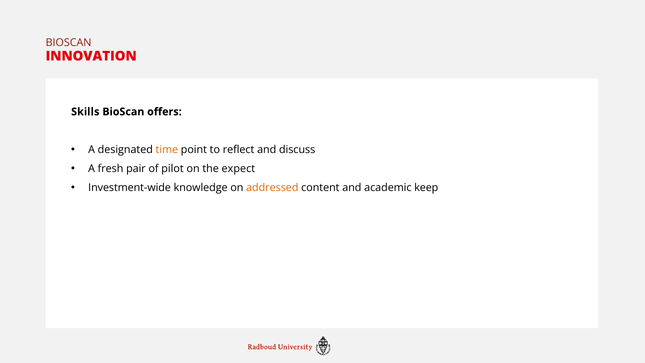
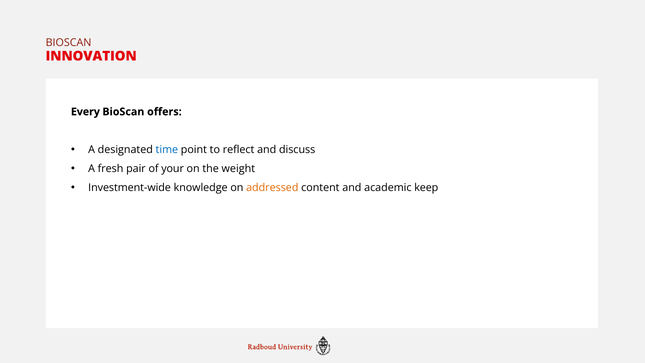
Skills: Skills -> Every (85, 112)
time colour: orange -> blue (167, 150)
pilot: pilot -> your (173, 169)
expect: expect -> weight (238, 169)
